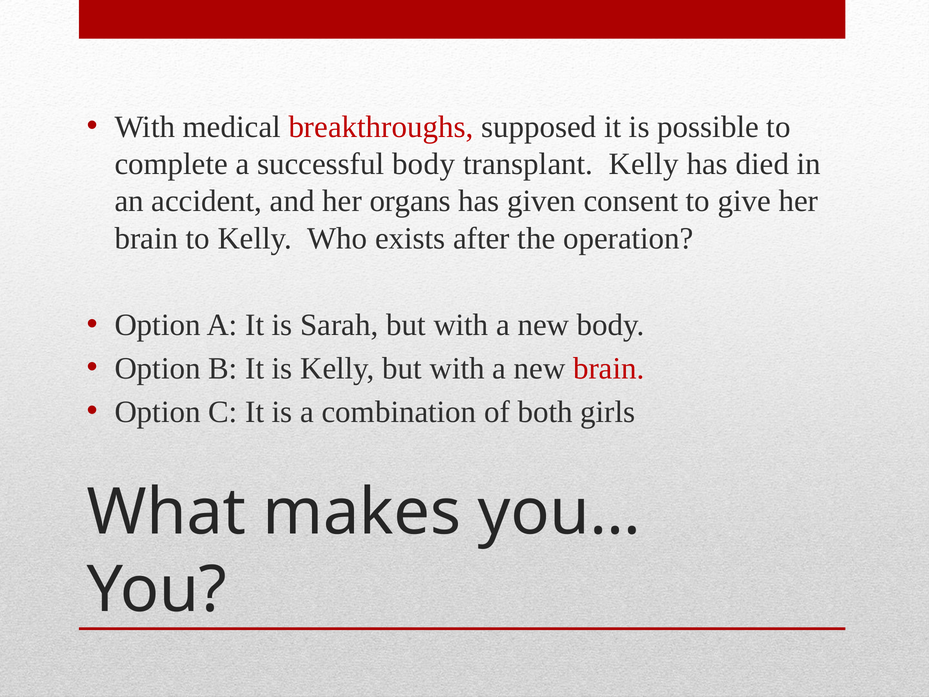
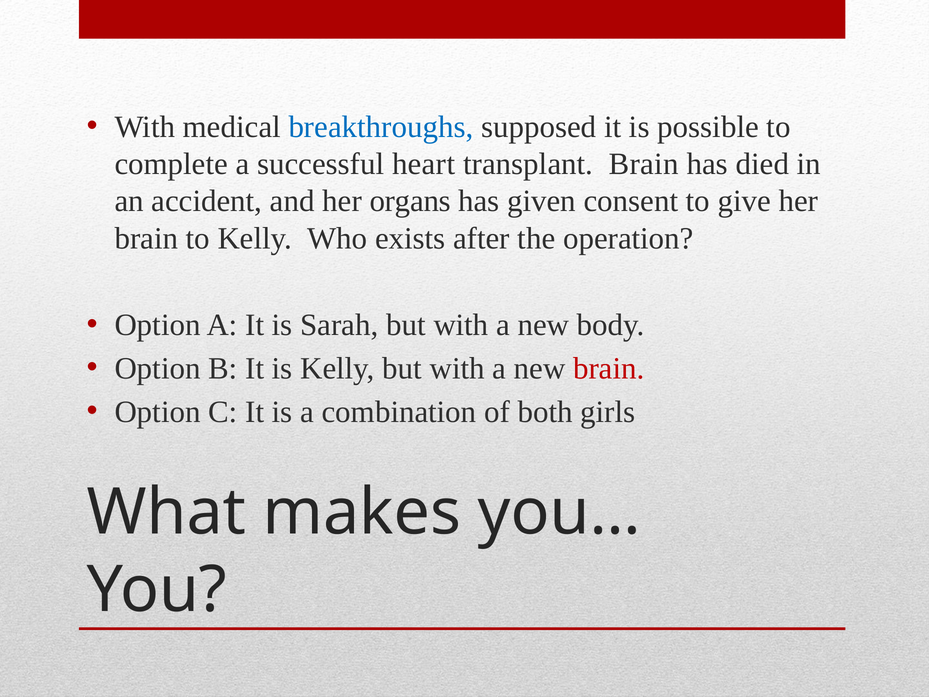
breakthroughs colour: red -> blue (381, 127)
successful body: body -> heart (424, 164)
transplant Kelly: Kelly -> Brain (644, 164)
